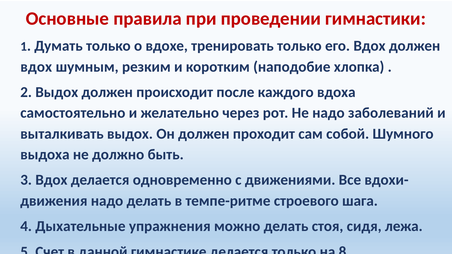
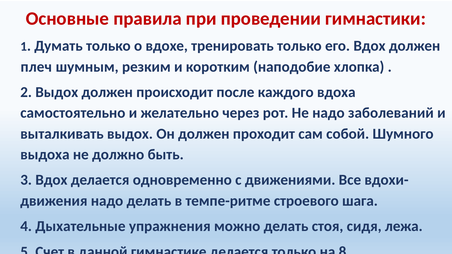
вдох: вдох -> плеч (36, 67)
